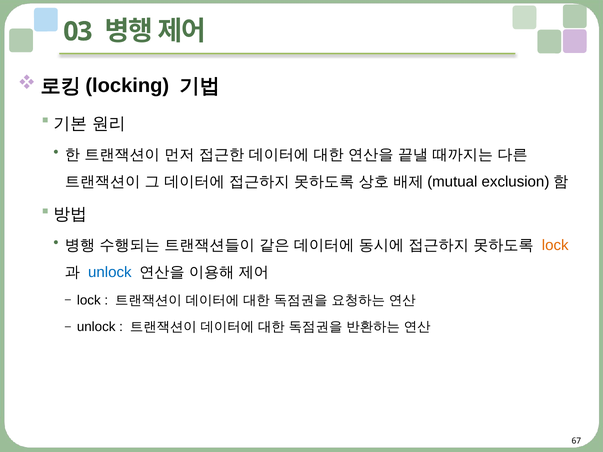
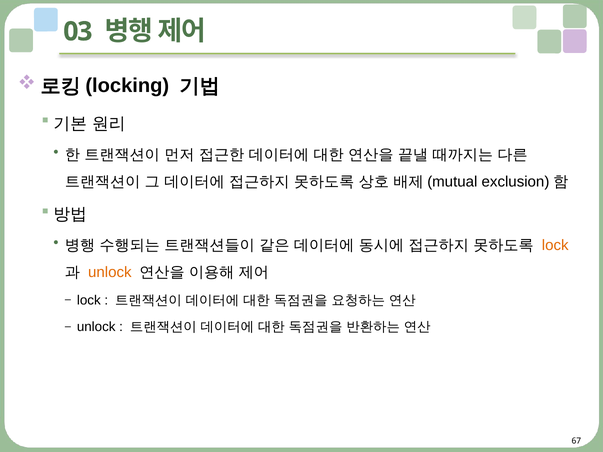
unlock colour: blue -> orange (110, 273)
